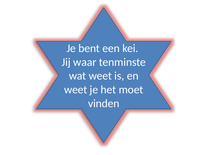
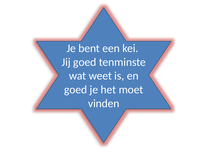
Jij waar: waar -> goed (85, 62)
weet: weet -> goed (76, 89)
